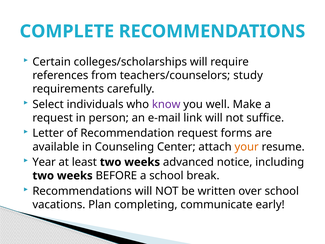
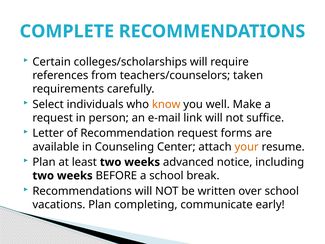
study: study -> taken (248, 75)
know colour: purple -> orange (166, 104)
Year: Year -> Plan (44, 162)
